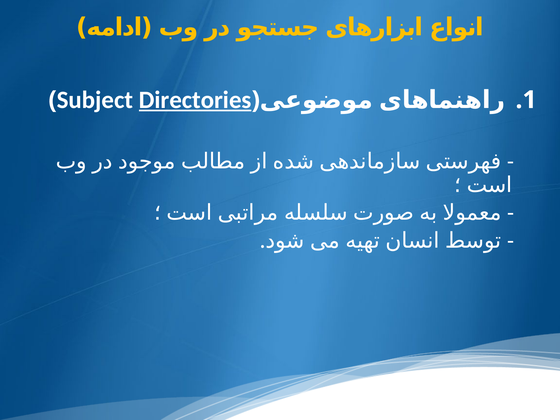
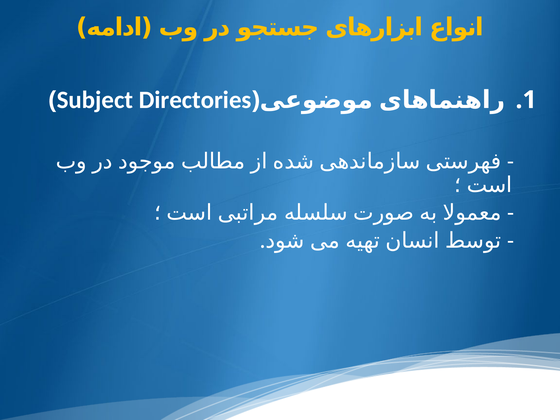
Directories underline: present -> none (195, 100)
